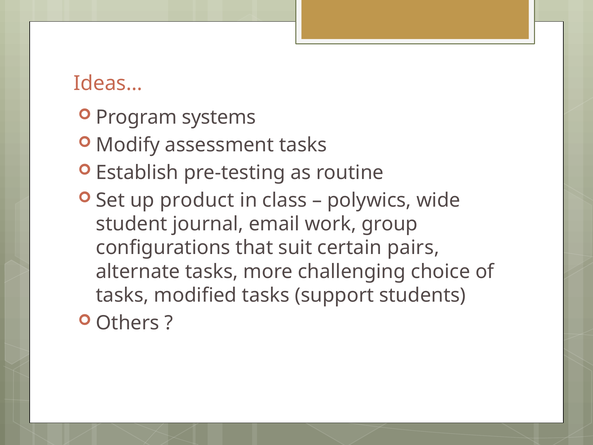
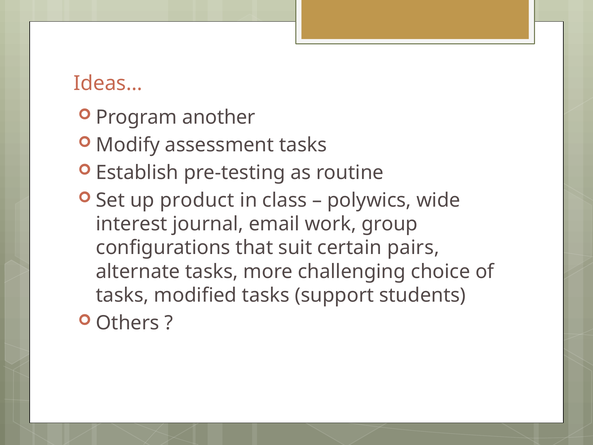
systems: systems -> another (219, 117)
student: student -> interest (132, 224)
